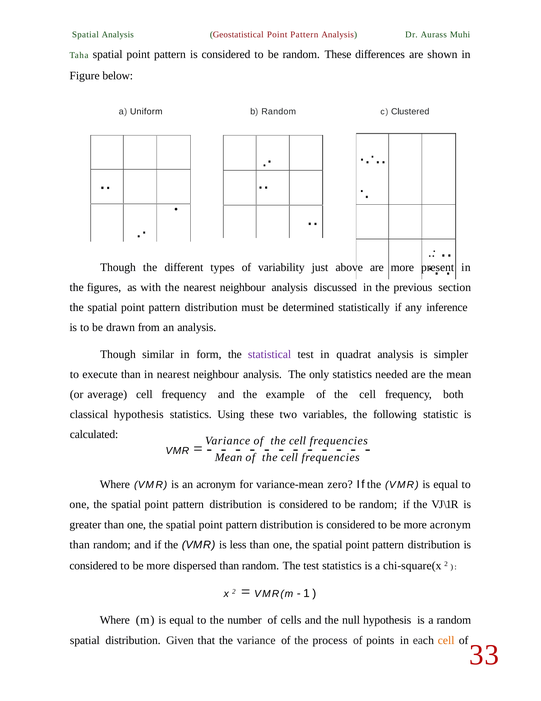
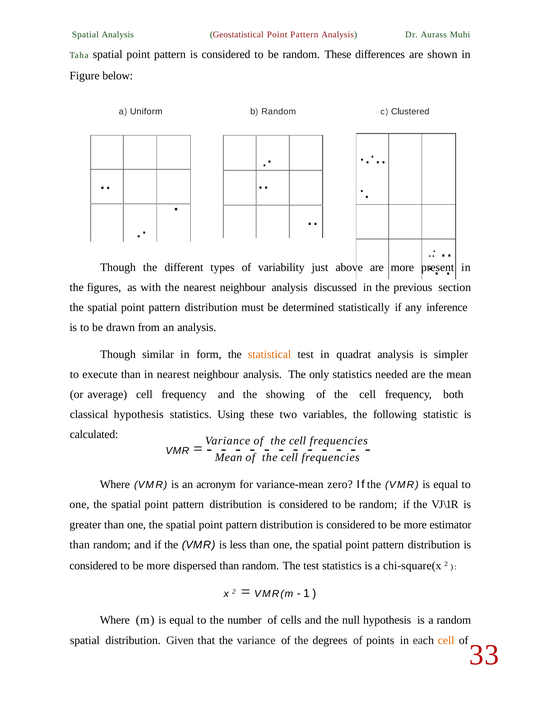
statistical colour: purple -> orange (270, 354)
example: example -> showing (285, 394)
more acronym: acronym -> estimator (450, 525)
process: process -> degrees (330, 640)
